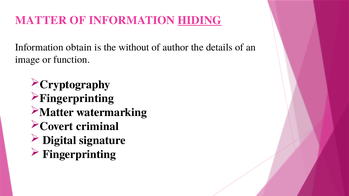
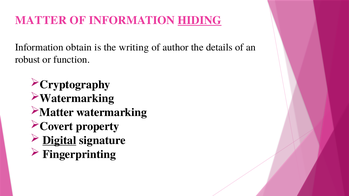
without: without -> writing (134, 47)
image: image -> robust (28, 60)
Fingerprinting: Fingerprinting -> Watermarking (77, 99)
criminal: criminal -> property (98, 126)
Digital underline: none -> present (59, 140)
